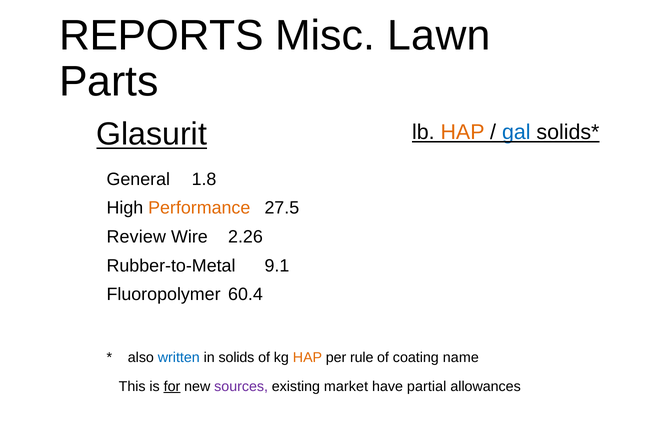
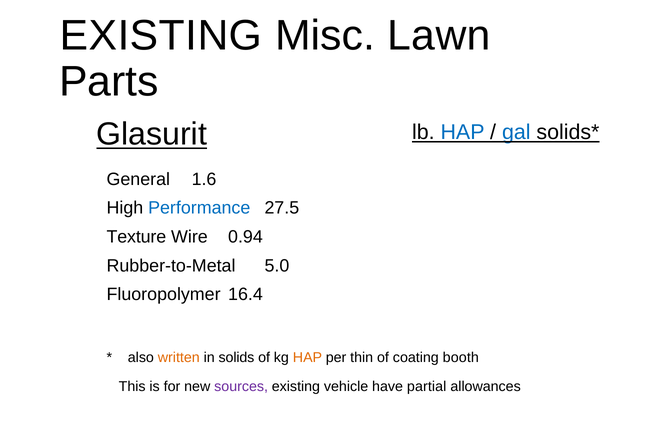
REPORTS: REPORTS -> EXISTING (161, 35)
HAP colour: orange -> blue (463, 133)
1.8: 1.8 -> 1.6 (204, 179)
Performance colour: orange -> blue (199, 208)
Review: Review -> Texture (136, 237)
2.26: 2.26 -> 0.94 (245, 237)
9.1: 9.1 -> 5.0 (277, 266)
60.4: 60.4 -> 16.4 (245, 295)
written colour: blue -> orange (179, 358)
rule: rule -> thin (362, 358)
name: name -> booth (461, 358)
for underline: present -> none (172, 387)
market: market -> vehicle (346, 387)
